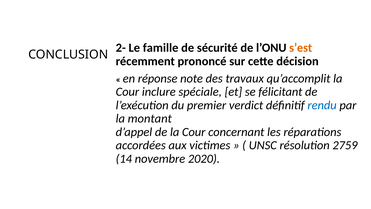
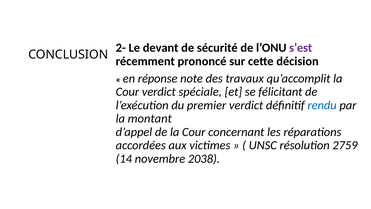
famille: famille -> devant (161, 48)
s’est colour: orange -> purple (301, 48)
Cour inclure: inclure -> verdict (159, 92)
2020: 2020 -> 2038 (204, 159)
